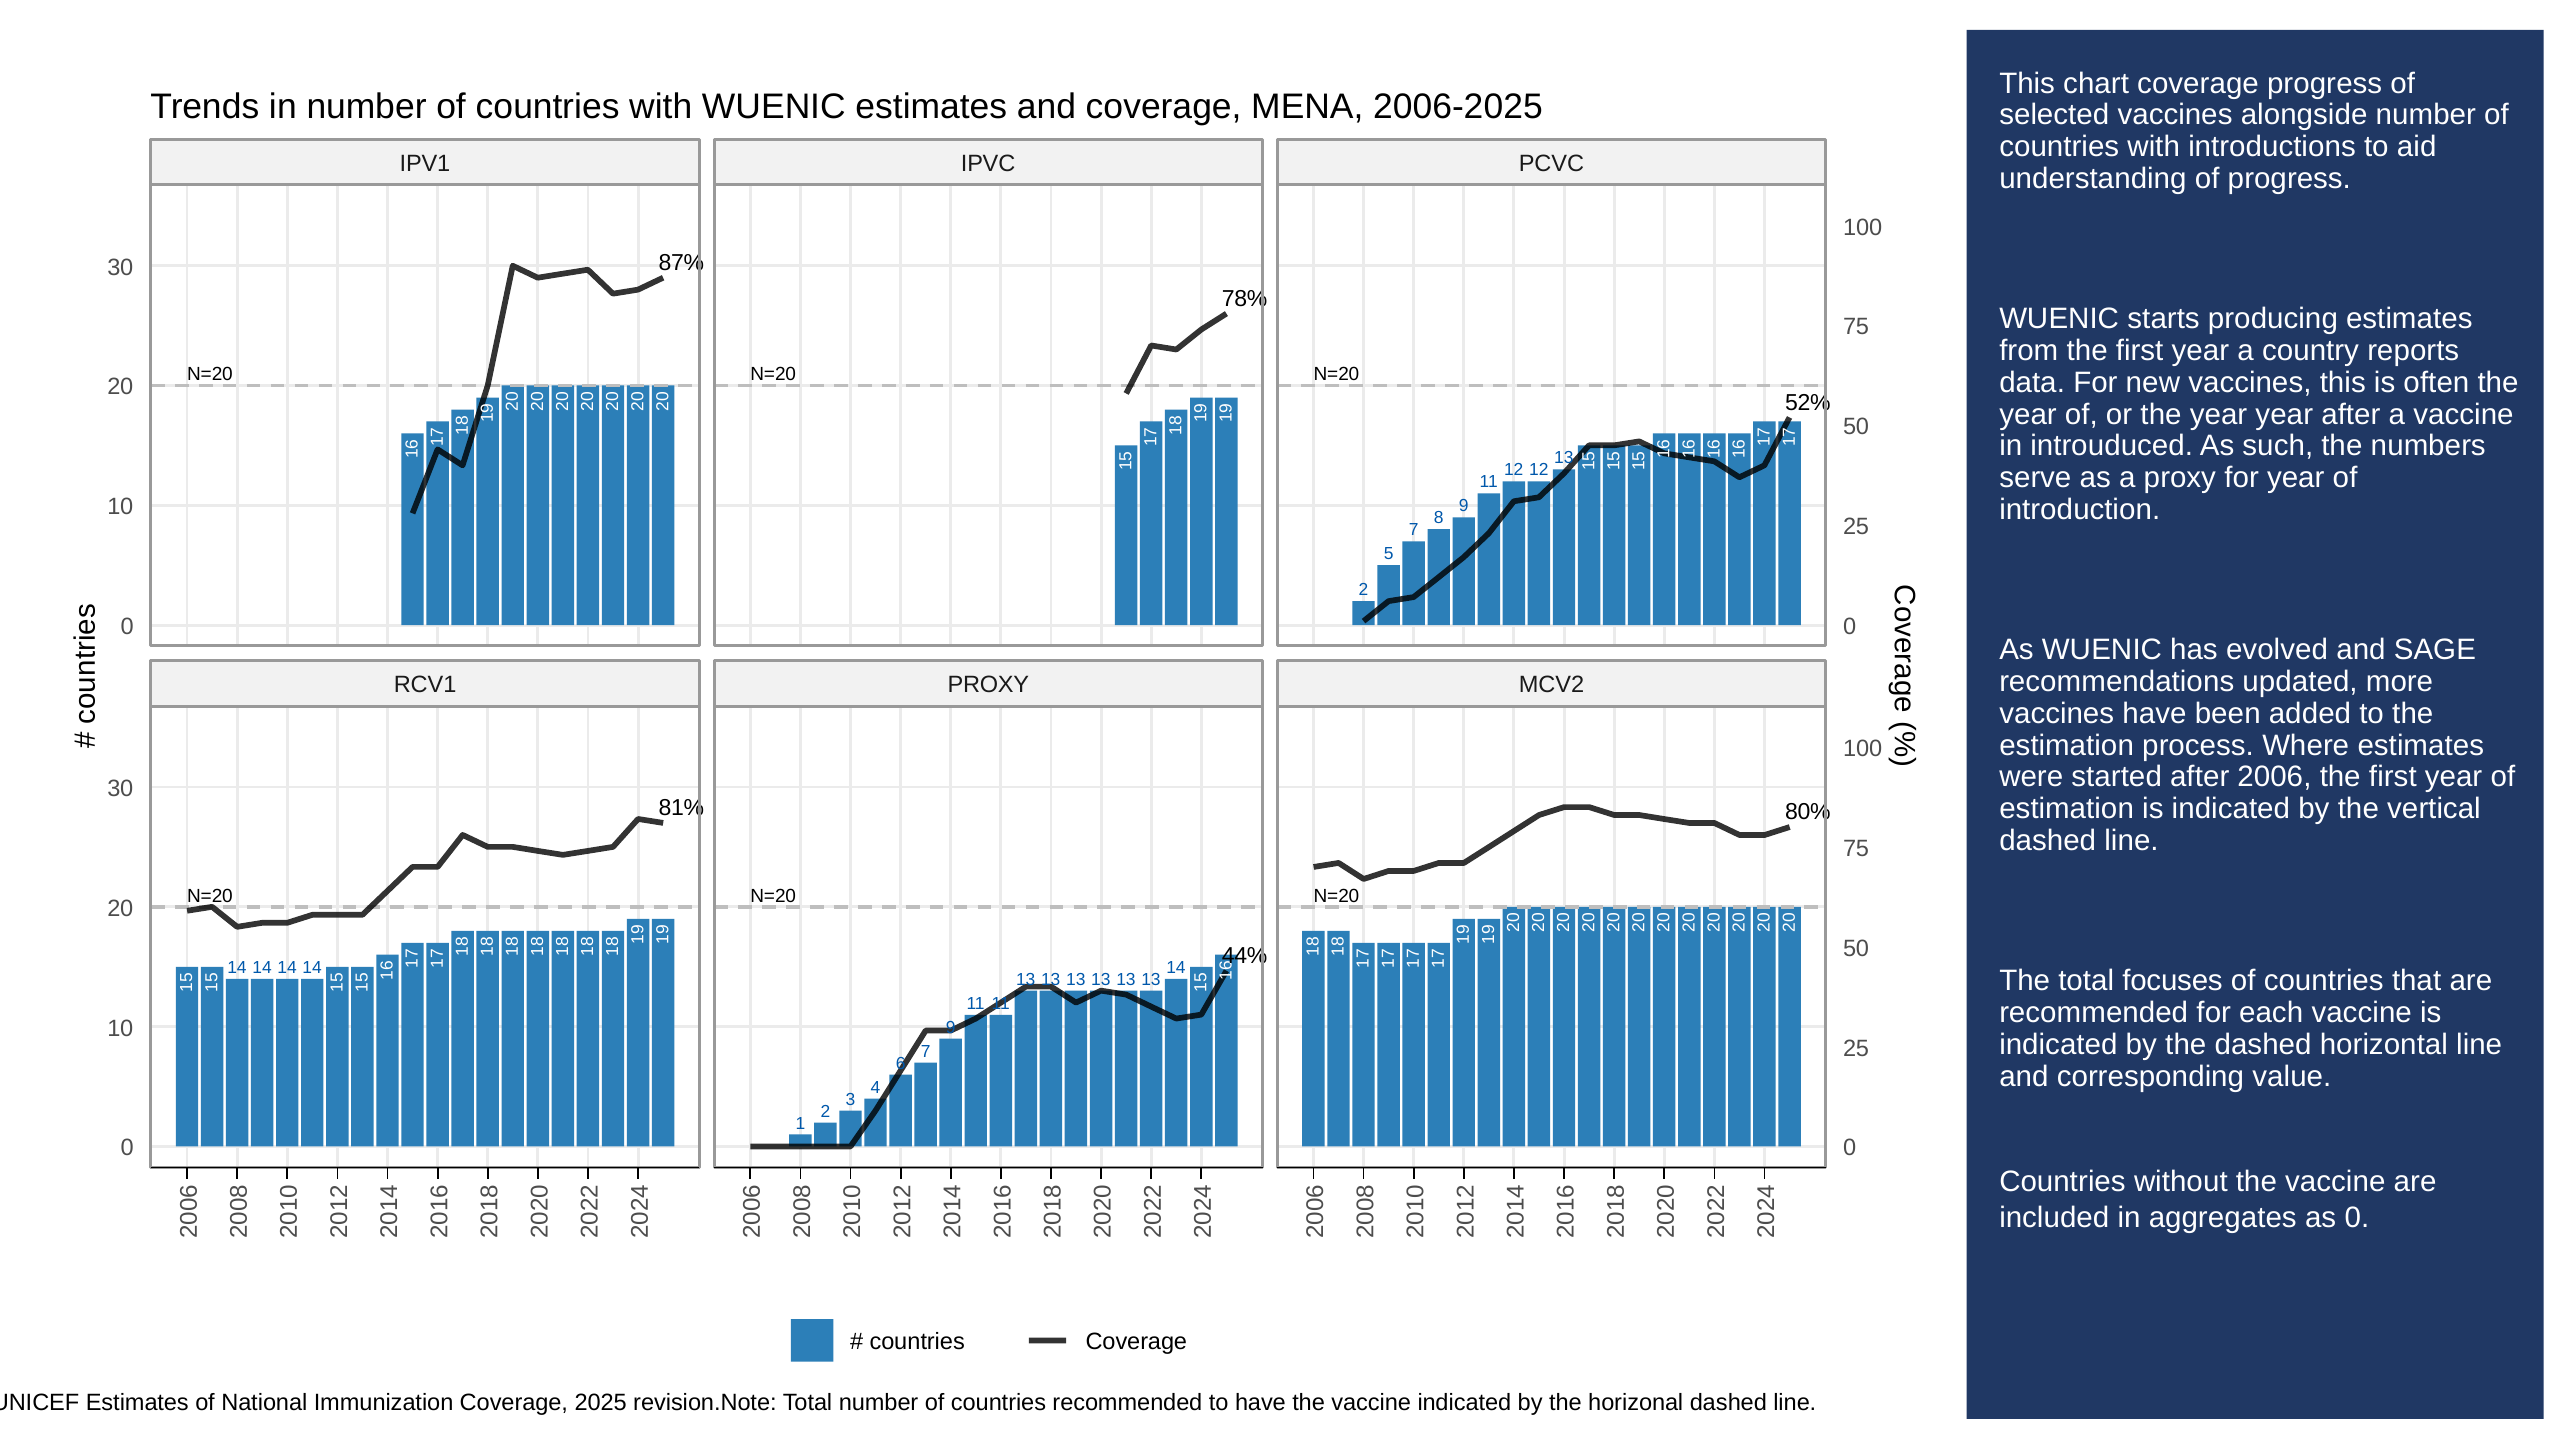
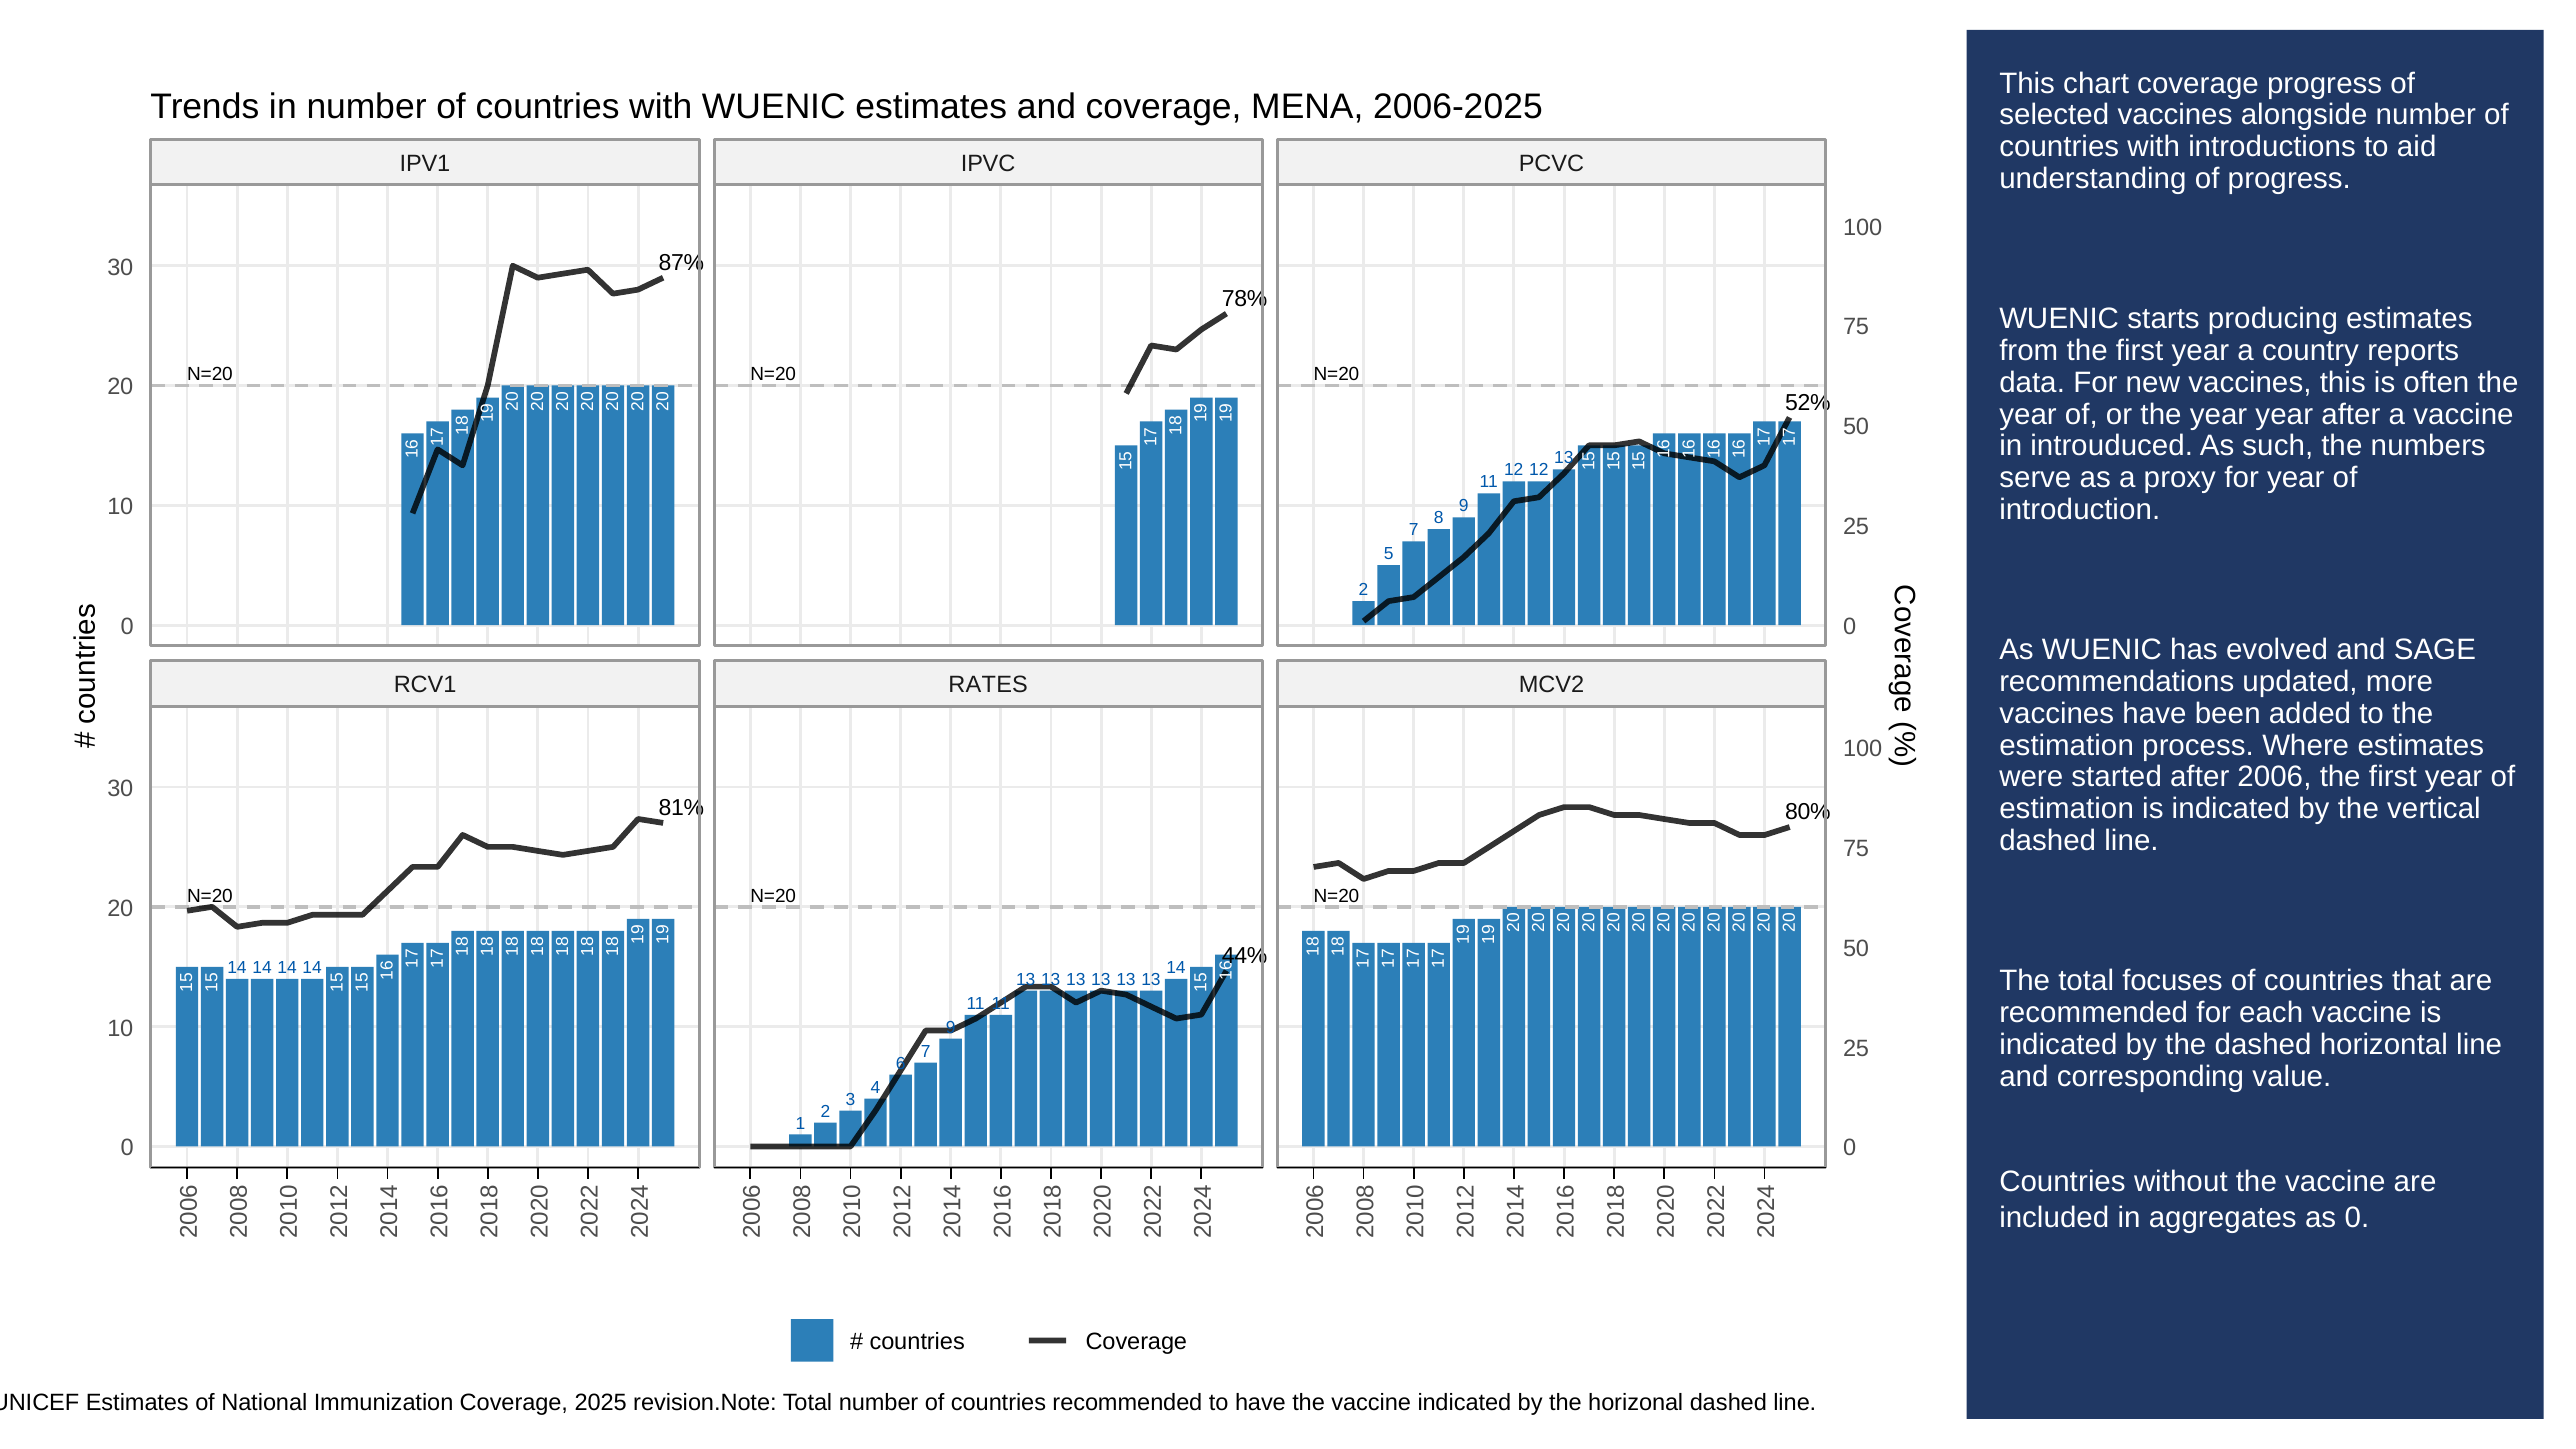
RCV1 PROXY: PROXY -> RATES (988, 685)
